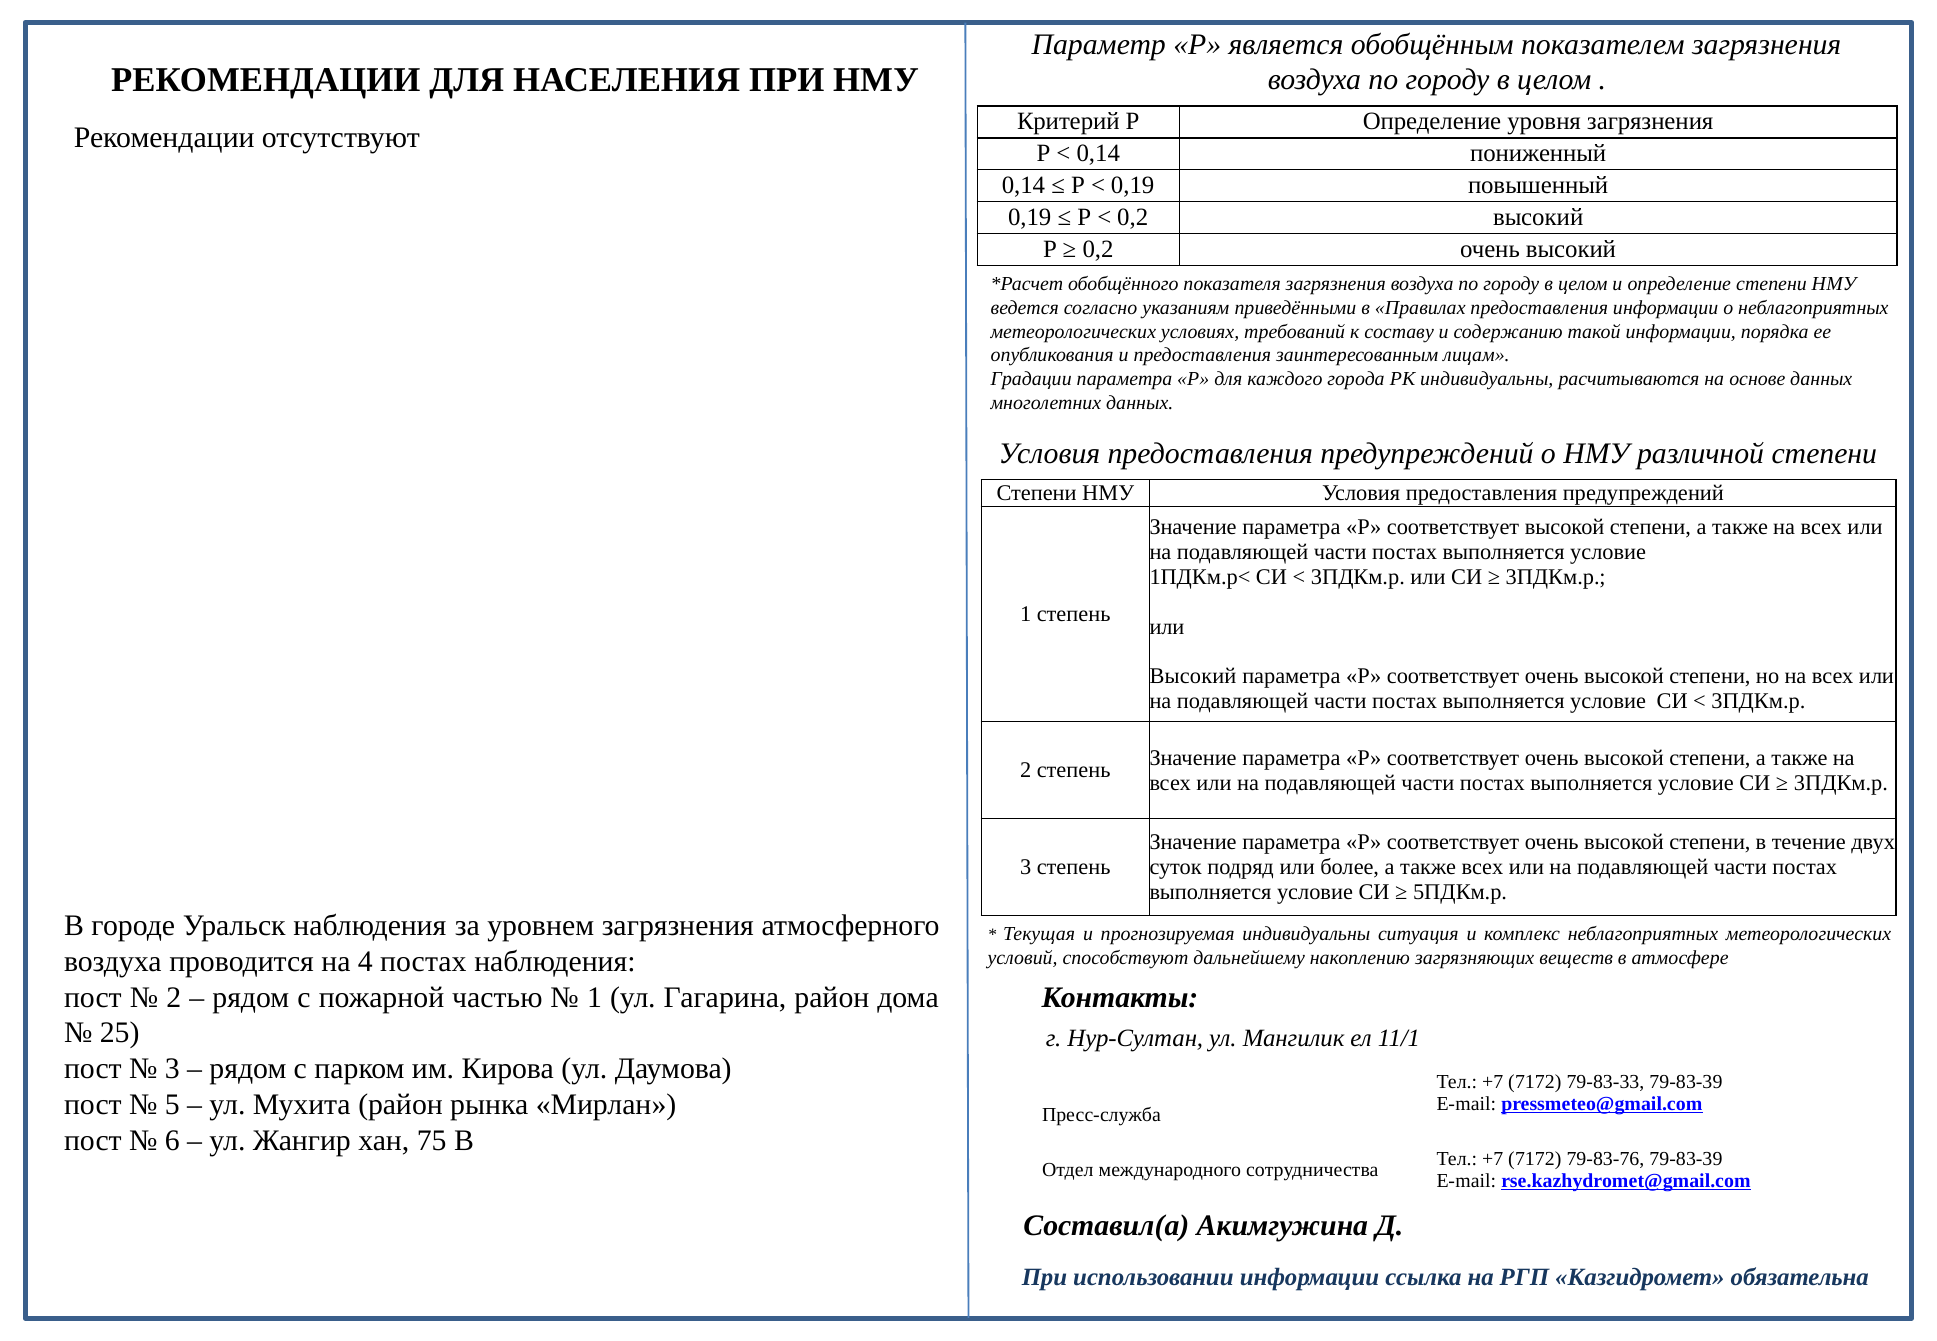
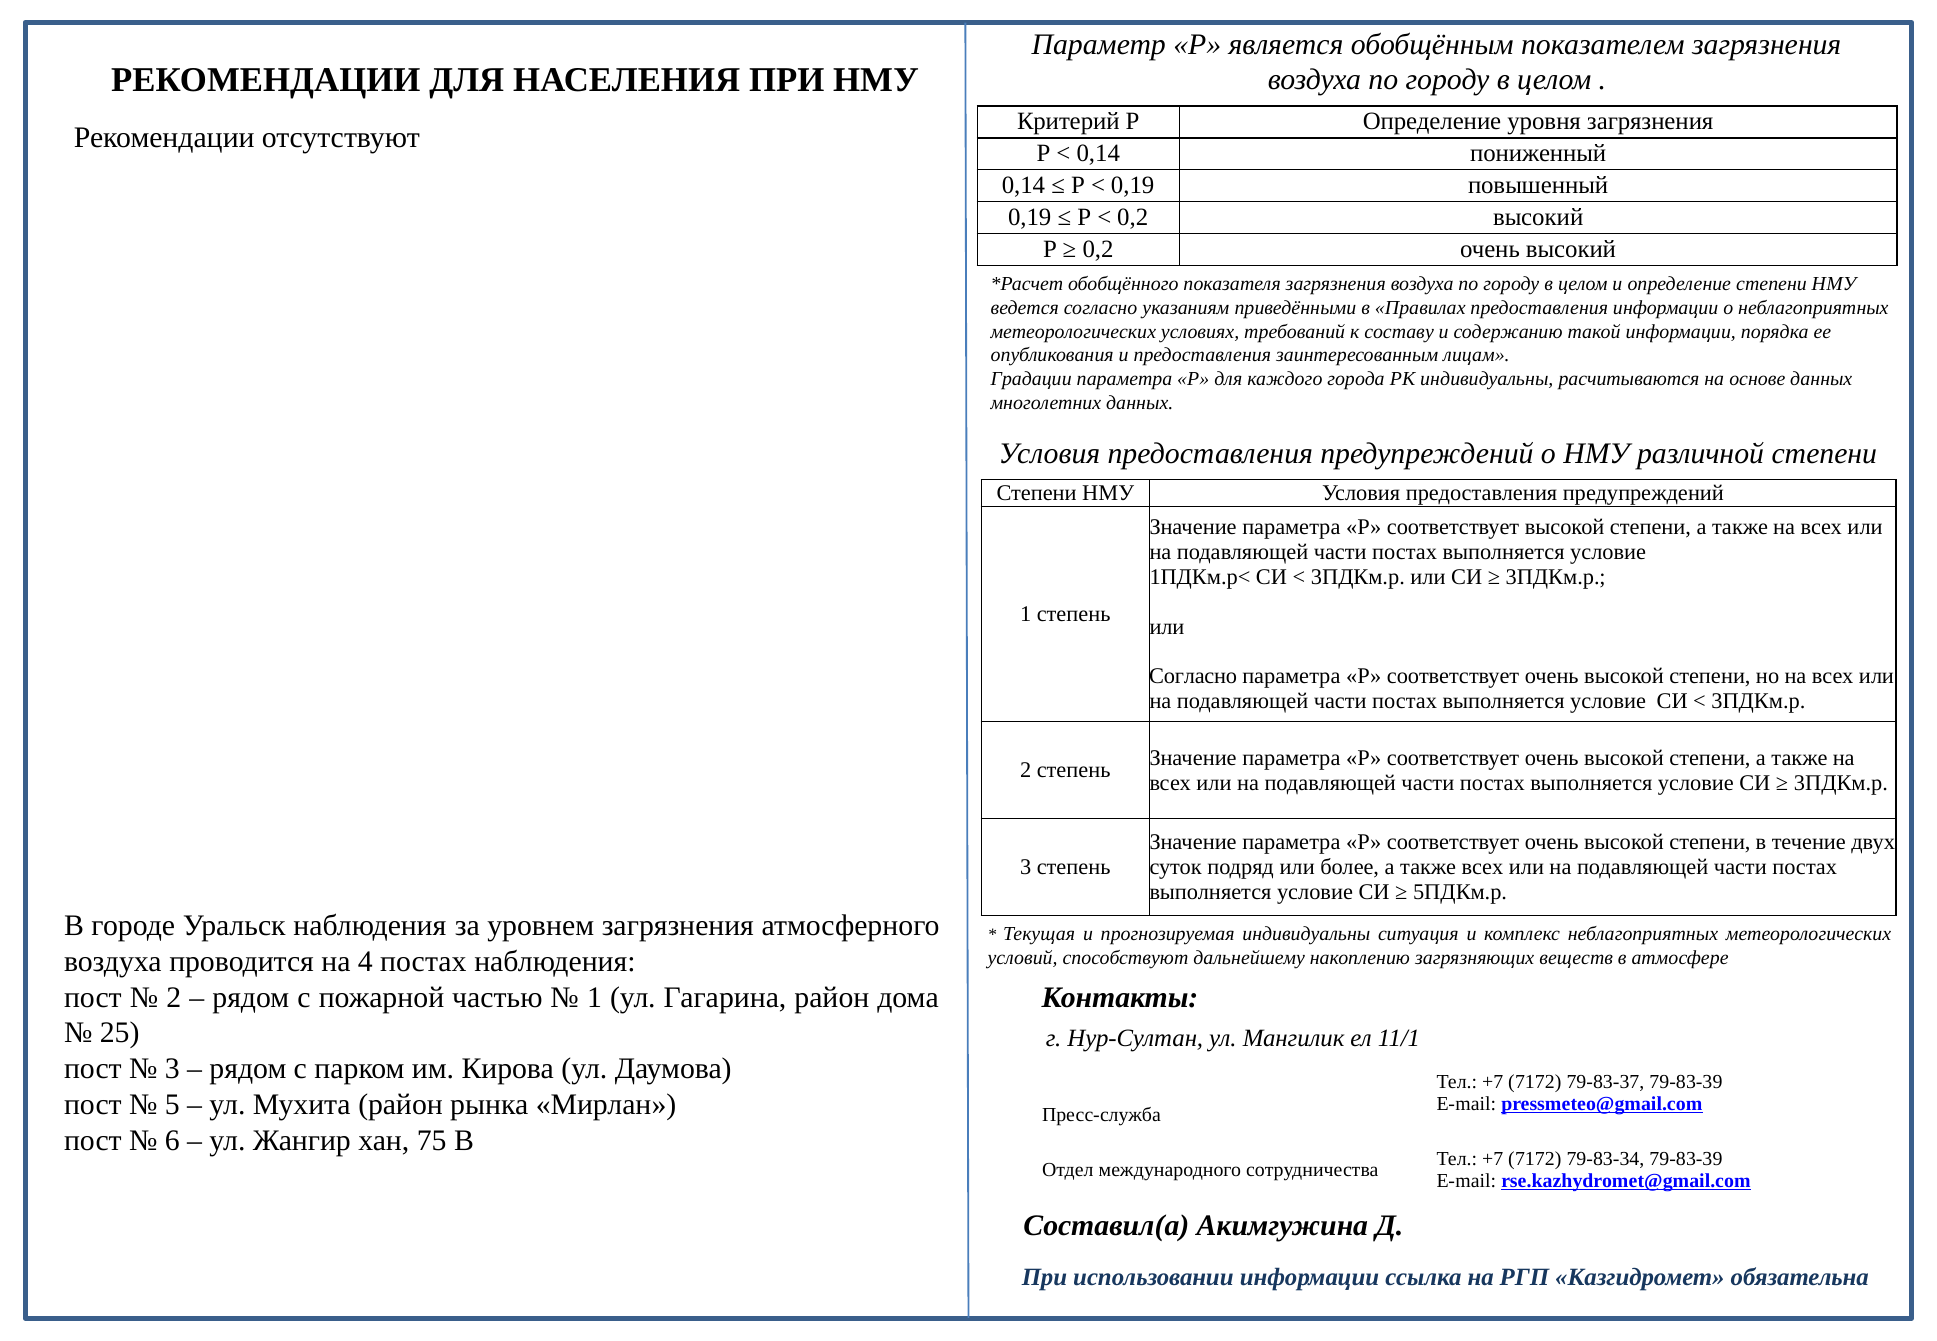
Высокий: Высокий -> Согласно (1193, 676)
79-83-33: 79-83-33 -> 79-83-37 (1605, 1081)
79-83-76: 79-83-76 -> 79-83-34 (1605, 1159)
